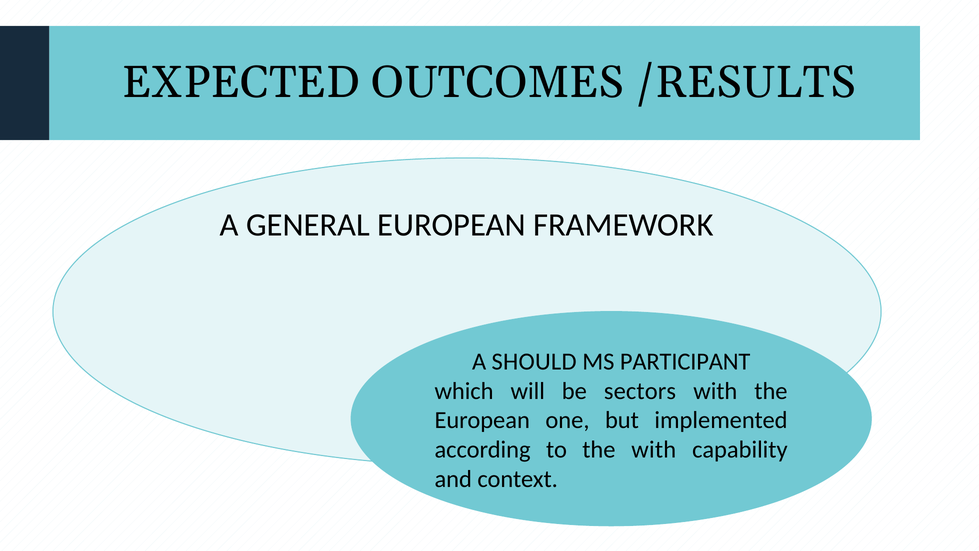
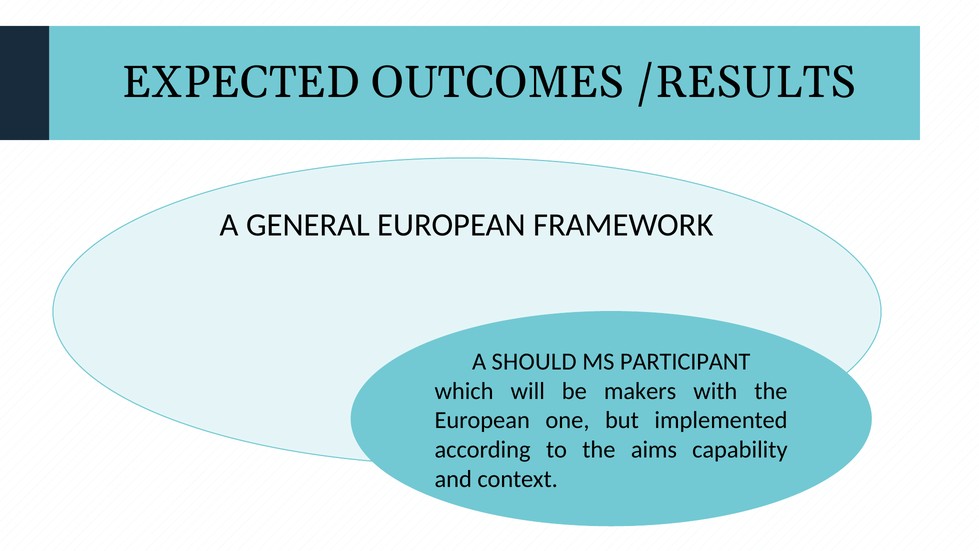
sectors: sectors -> makers (640, 391)
the with: with -> aims (654, 449)
